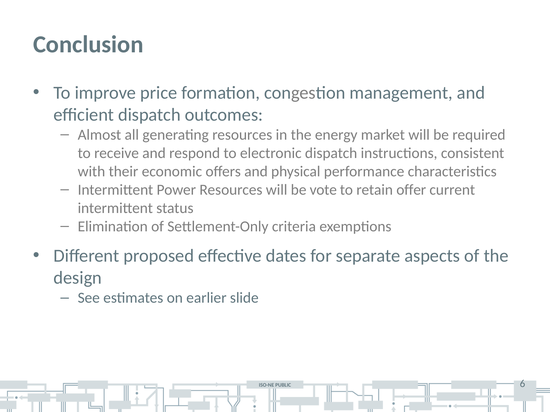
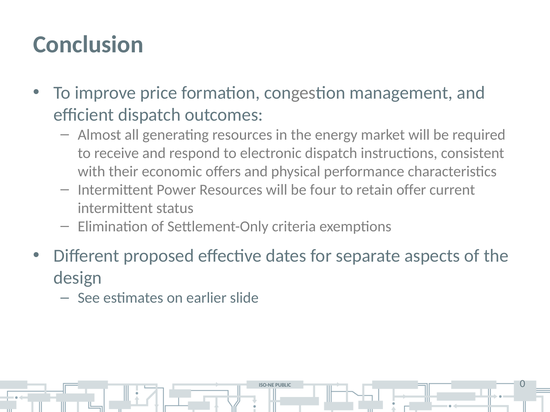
vote: vote -> four (323, 190)
6: 6 -> 0 (522, 384)
